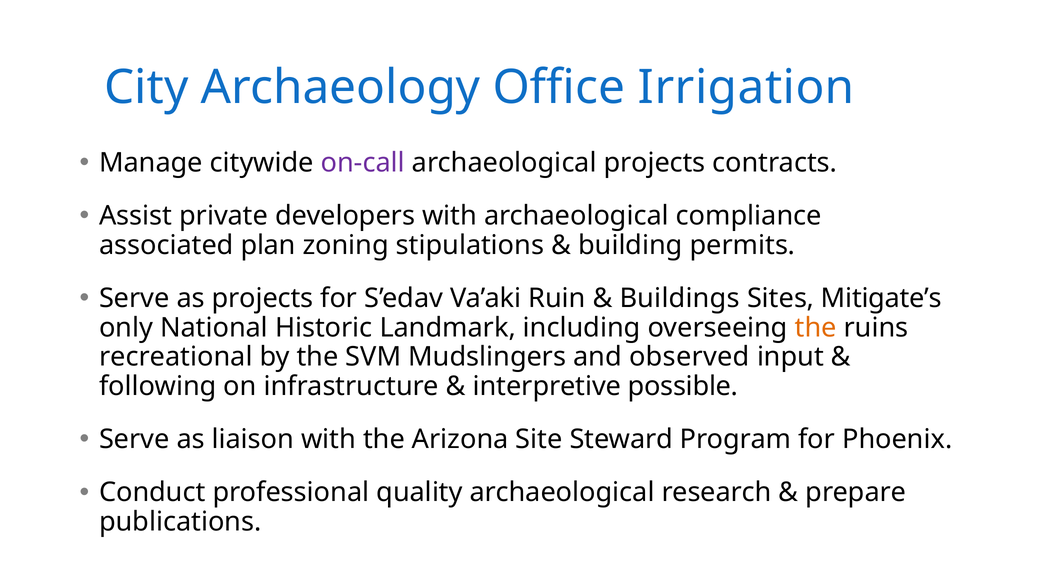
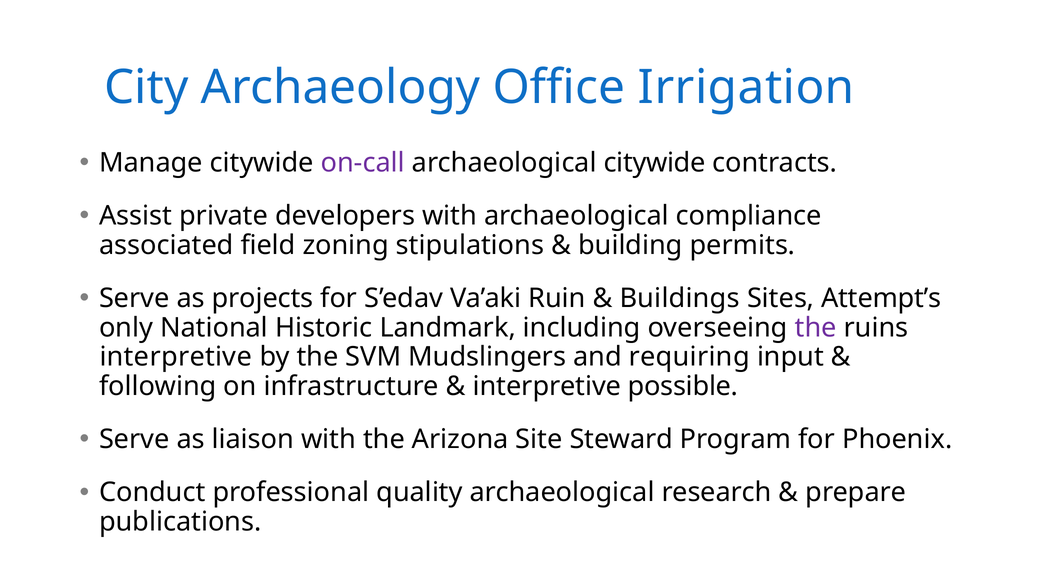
archaeological projects: projects -> citywide (655, 163)
plan: plan -> field (268, 245)
Mitigate’s: Mitigate’s -> Attempt’s (881, 299)
the colour: orange -> purple (816, 328)
recreational: recreational -> interpretive (176, 357)
observed: observed -> requiring (689, 357)
